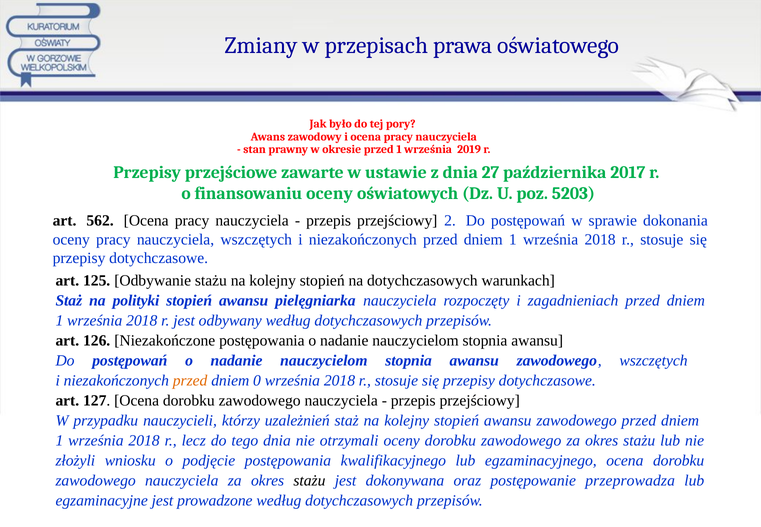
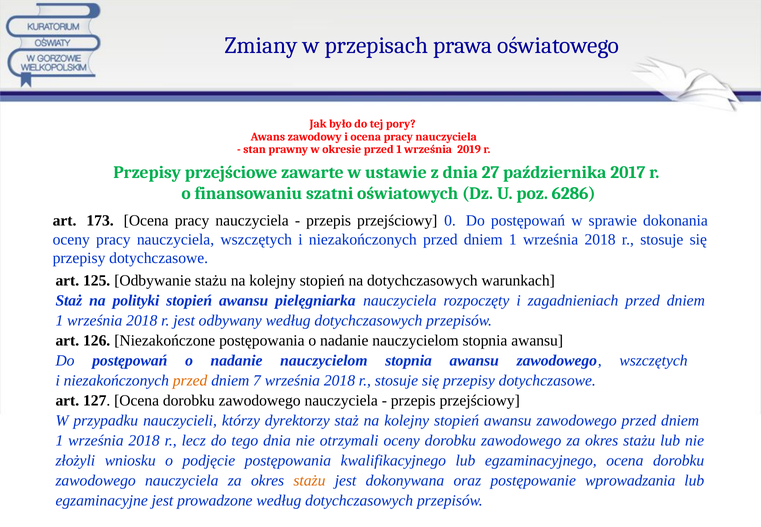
finansowaniu oceny: oceny -> szatni (330, 193)
5203: 5203 -> 6286 (574, 193)
562: 562 -> 173 (100, 221)
2: 2 -> 0 (450, 221)
0: 0 -> 7 (257, 380)
uzależnień: uzależnień -> dyrektorzy (297, 421)
stażu colour: black -> orange (309, 481)
przeprowadza: przeprowadza -> wprowadzania (630, 481)
